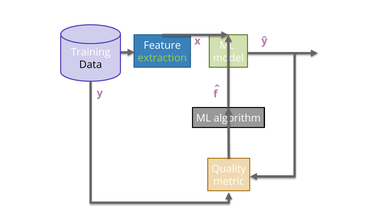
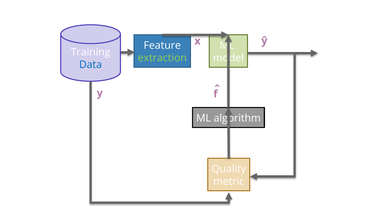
Data colour: black -> blue (91, 65)
